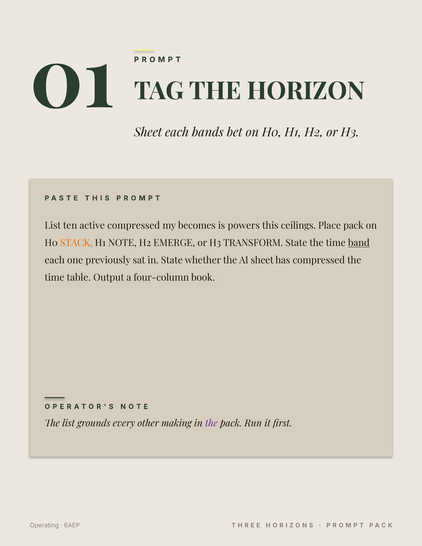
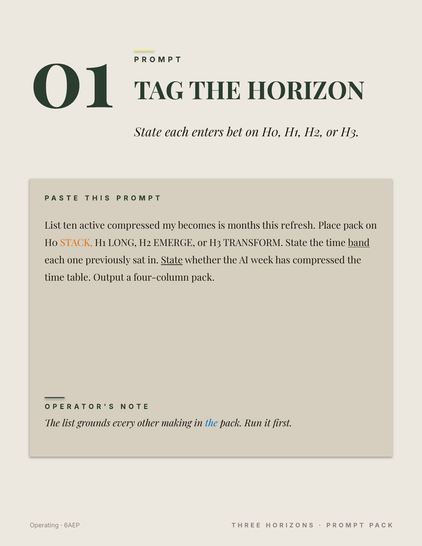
Sheet: Sheet -> State (148, 132)
bands: bands -> enters (208, 132)
powers: powers -> months (244, 226)
ceilings: ceilings -> refresh (298, 226)
NOTE: NOTE -> LONG (122, 243)
State underline: none -> present (172, 260)
AI sheet: sheet -> week (262, 260)
four-column book: book -> pack (203, 278)
the colour: purple -> blue (211, 424)
